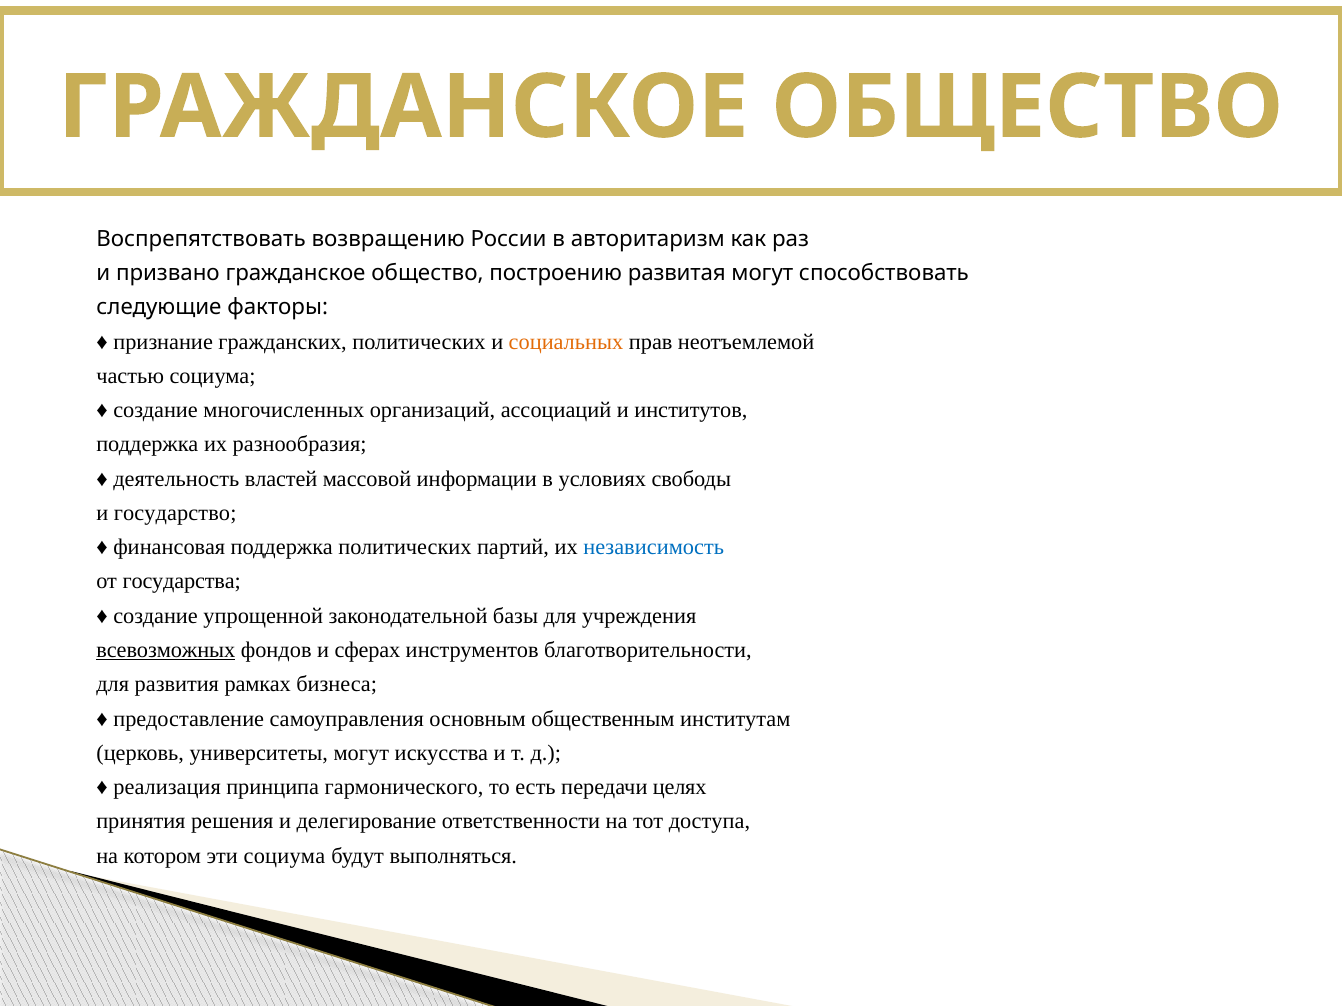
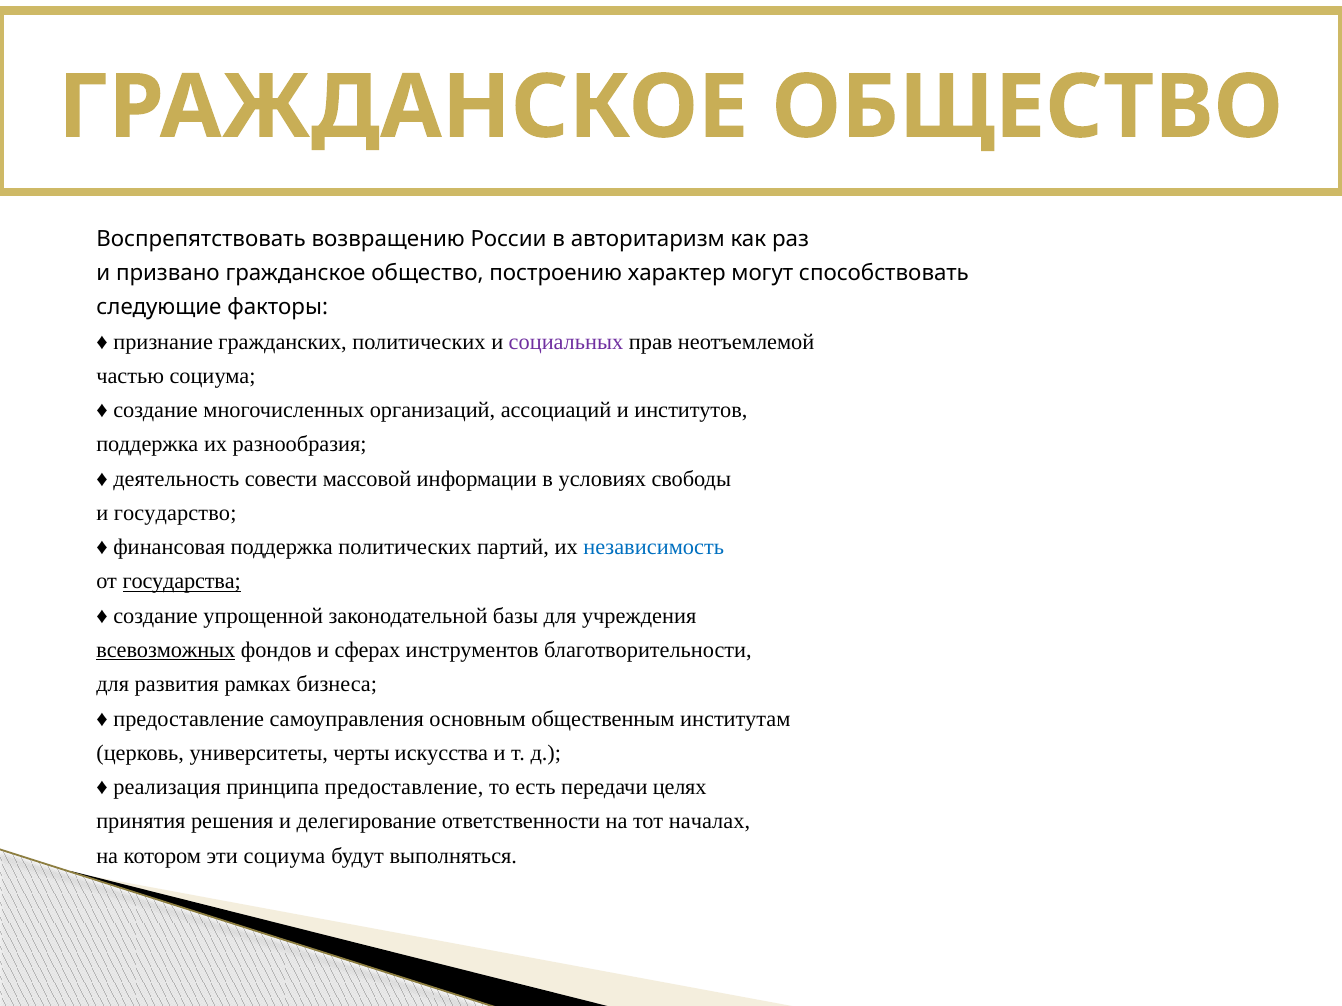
развитая: развитая -> характер (677, 273)
социальных colour: orange -> purple (566, 342)
властей: властей -> совести (281, 479)
государства underline: none -> present (182, 582)
университеты могут: могут -> черты (362, 753)
принципа гармонического: гармонического -> предоставление (404, 788)
доступа: доступа -> началах (710, 822)
